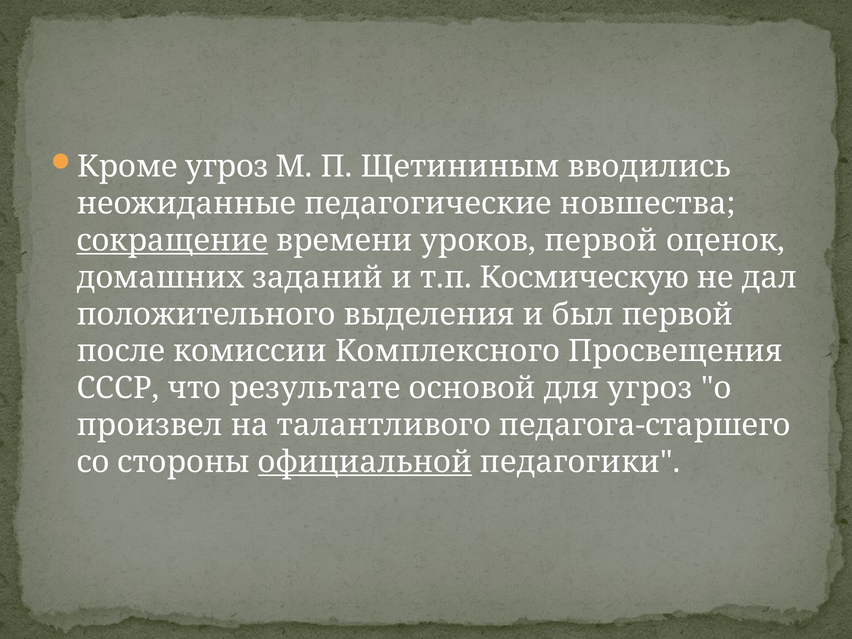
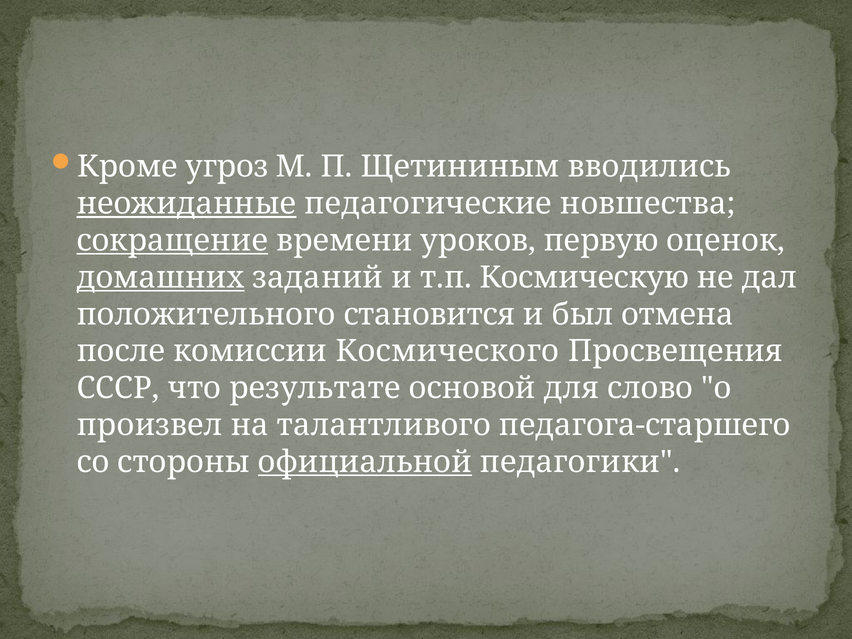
неожиданные underline: none -> present (186, 204)
уроков первой: первой -> первую (601, 241)
домашних underline: none -> present (160, 277)
выделения: выделения -> становится (429, 314)
был первой: первой -> отмена (677, 314)
Комплексного: Комплексного -> Космического (447, 351)
для угроз: угроз -> слово (650, 388)
